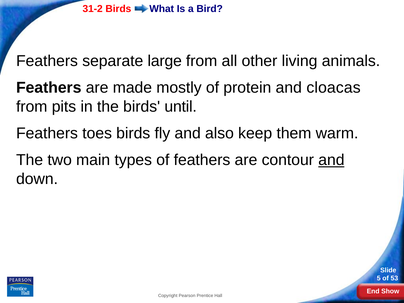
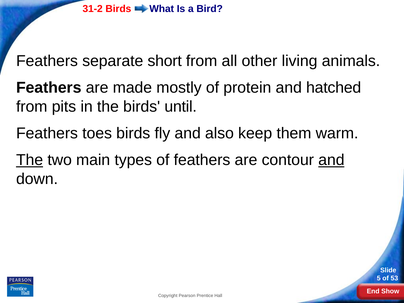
large: large -> short (165, 61)
cloacas: cloacas -> hatched (334, 88)
The underline: none -> present (30, 160)
